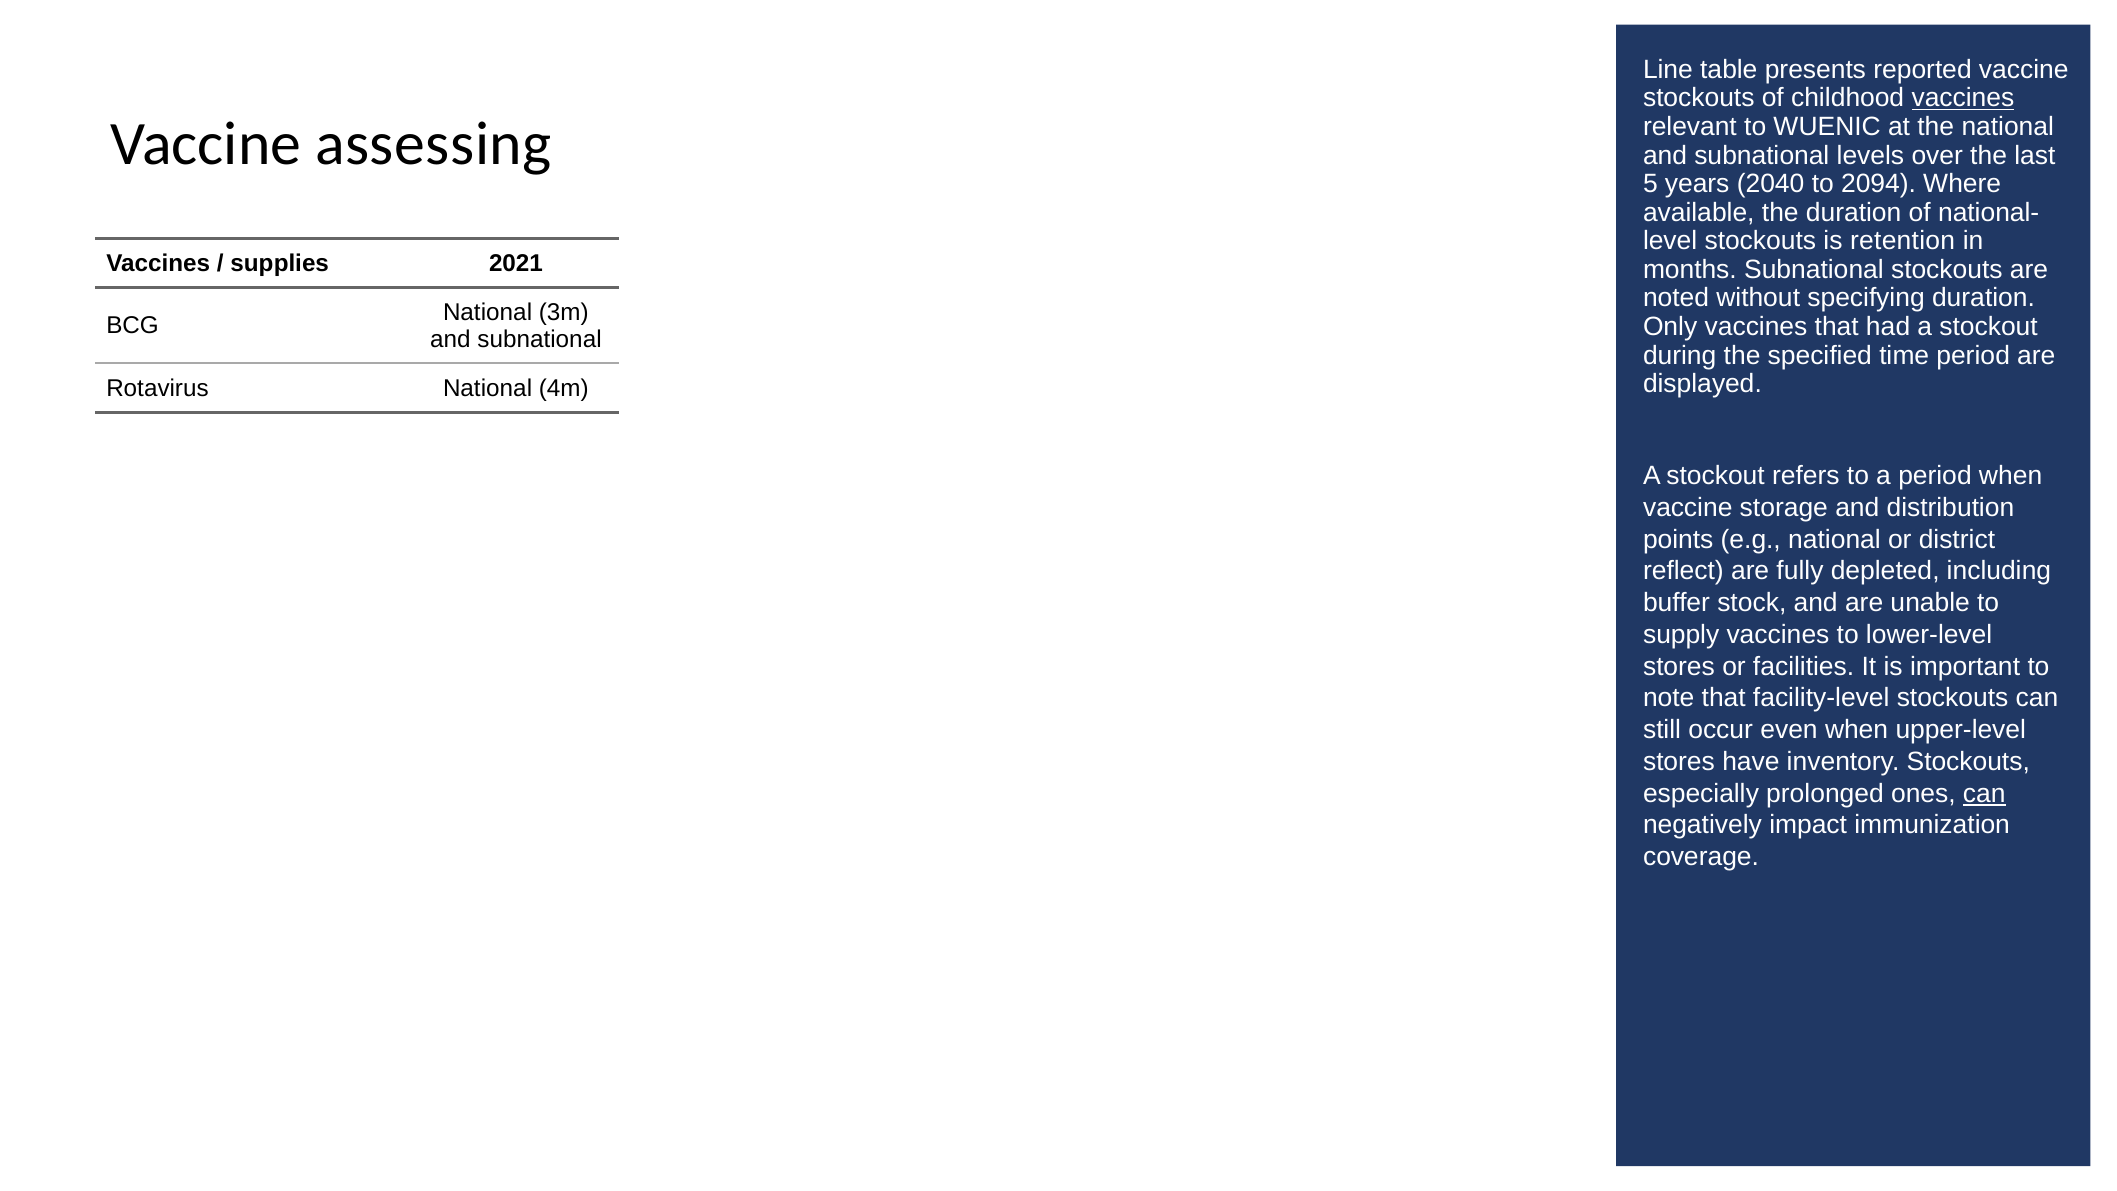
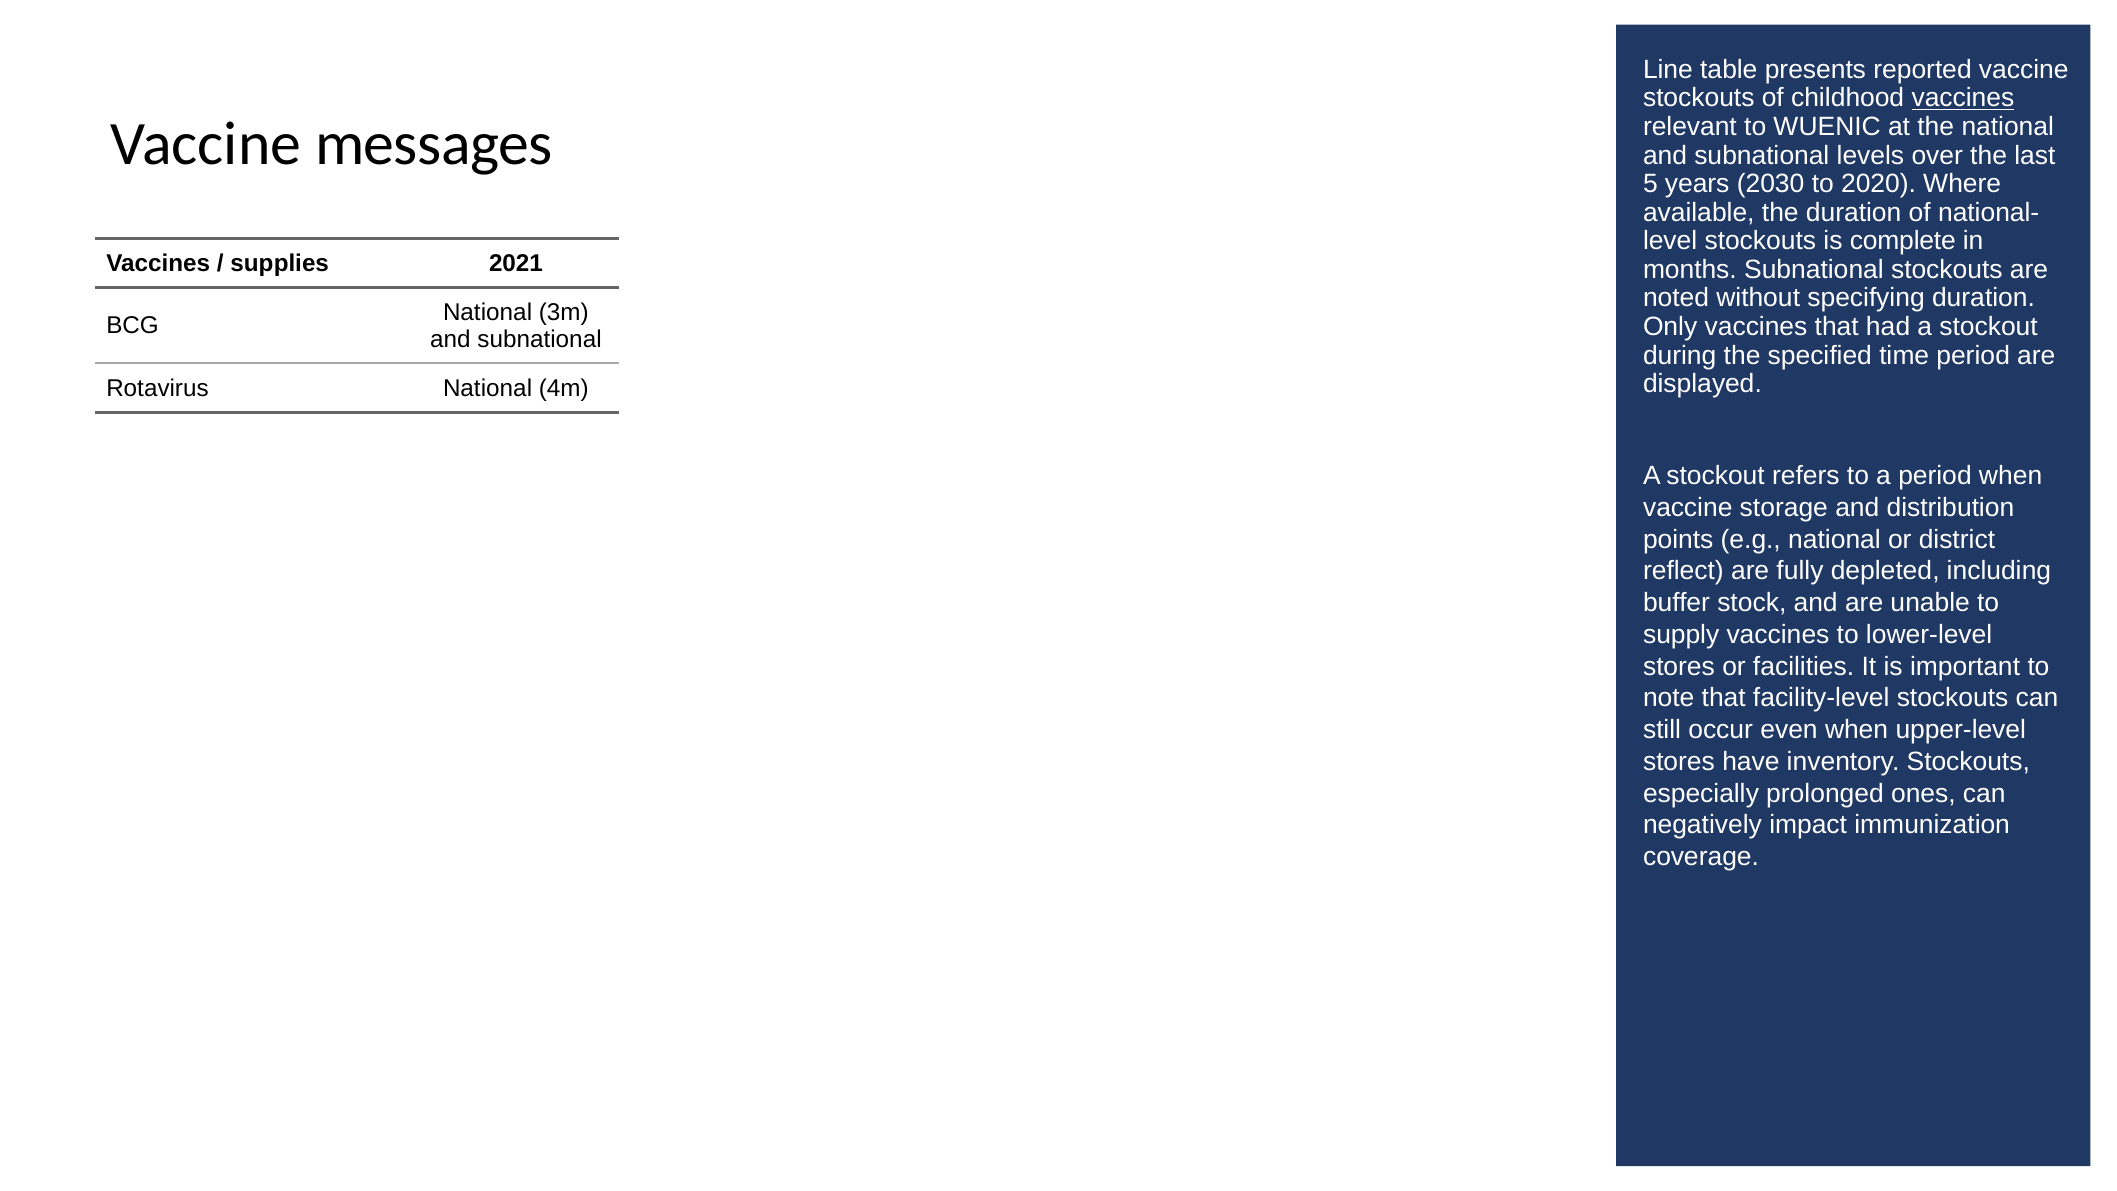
assessing: assessing -> messages (434, 144)
2040: 2040 -> 2030 (1771, 184)
2094: 2094 -> 2020 (1879, 184)
retention: retention -> complete (1903, 241)
can underline: present -> none (1984, 793)
